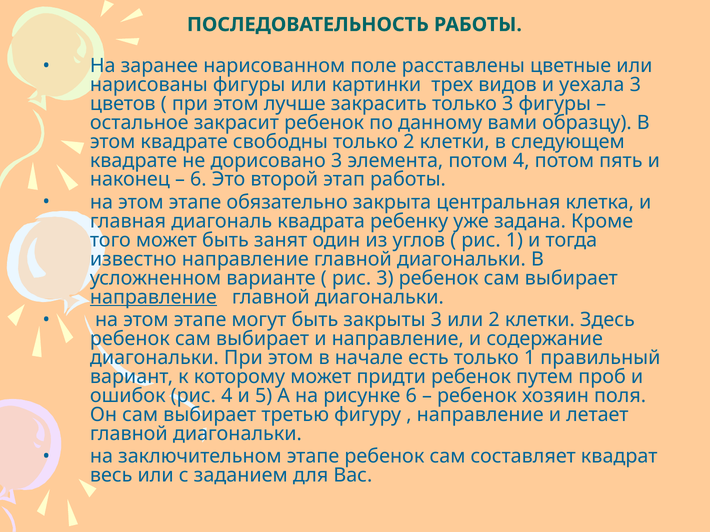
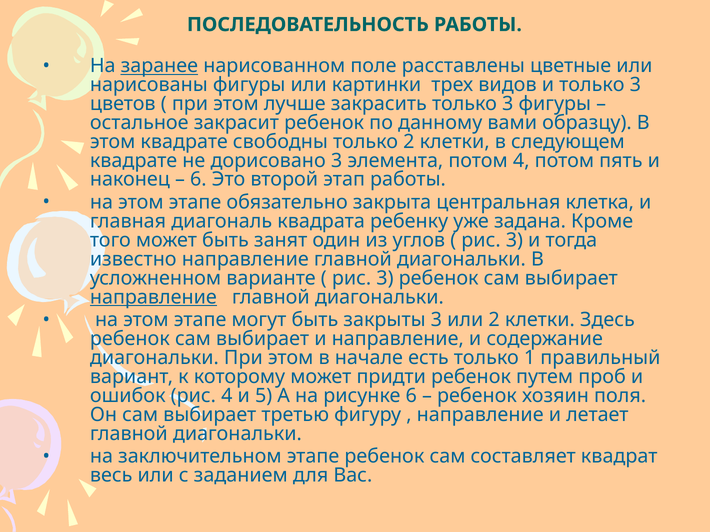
заранее underline: none -> present (159, 66)
и уехала: уехала -> только (592, 85)
1: 1 -> 3 (514, 240)
